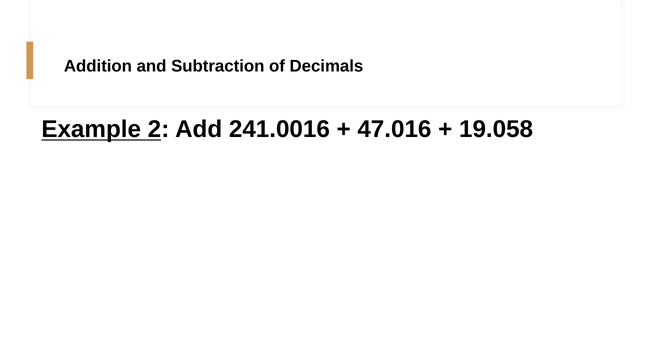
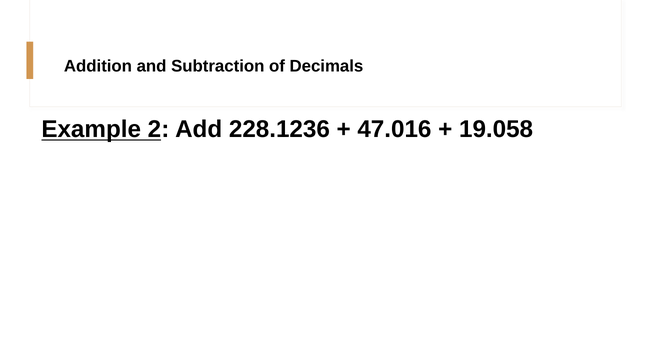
241.0016: 241.0016 -> 228.1236 (279, 130)
